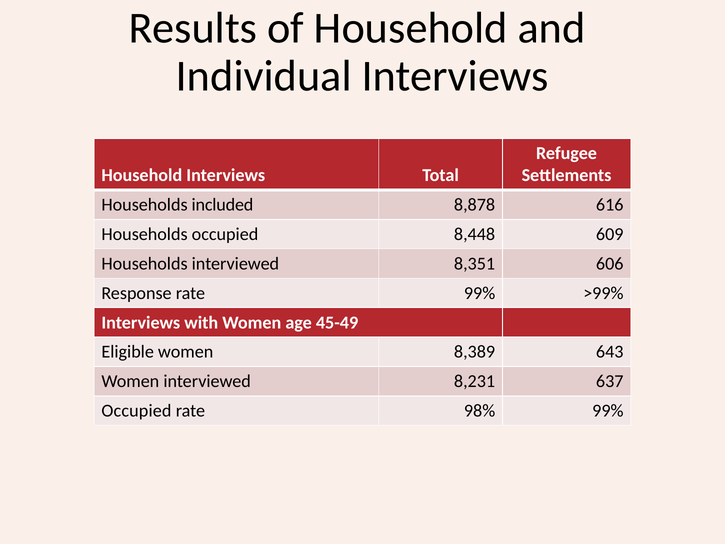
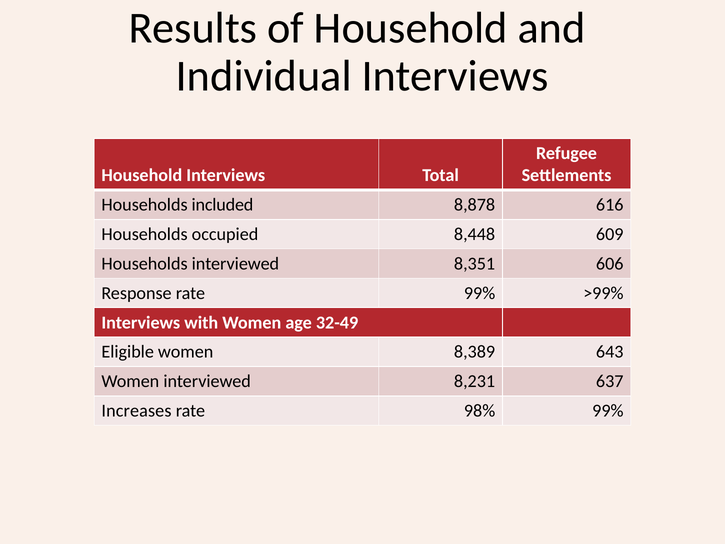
45-49: 45-49 -> 32-49 (337, 322)
Occupied: Occupied -> Increases (136, 411)
